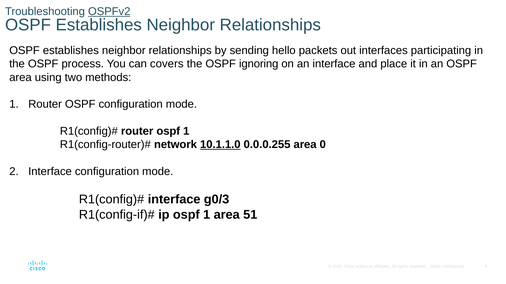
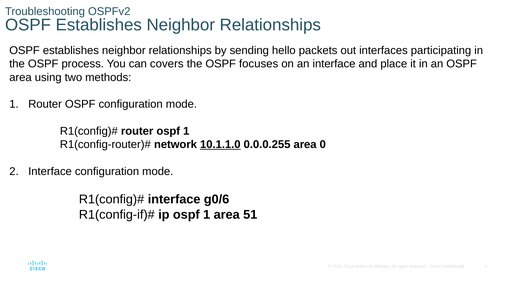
OSPFv2 underline: present -> none (109, 12)
ignoring: ignoring -> focuses (259, 64)
g0/3: g0/3 -> g0/6 (217, 200)
